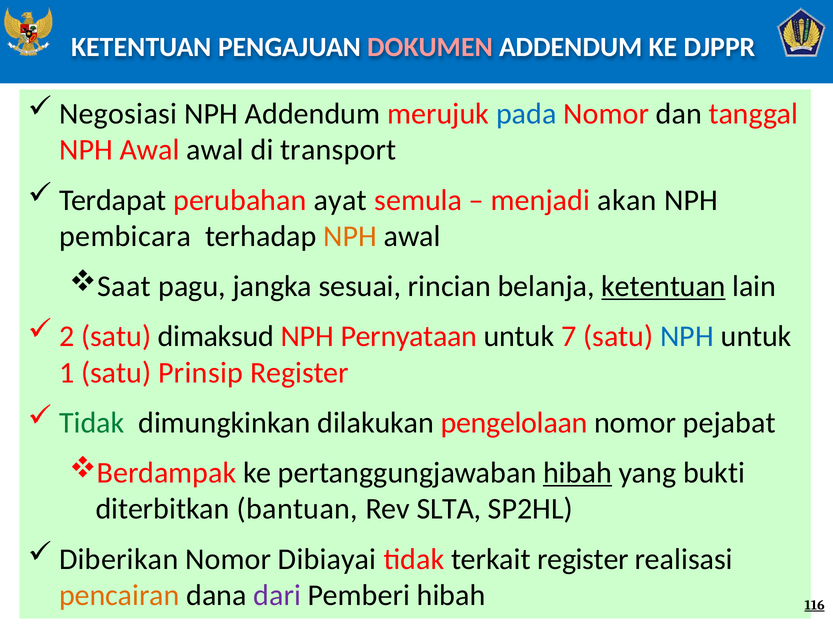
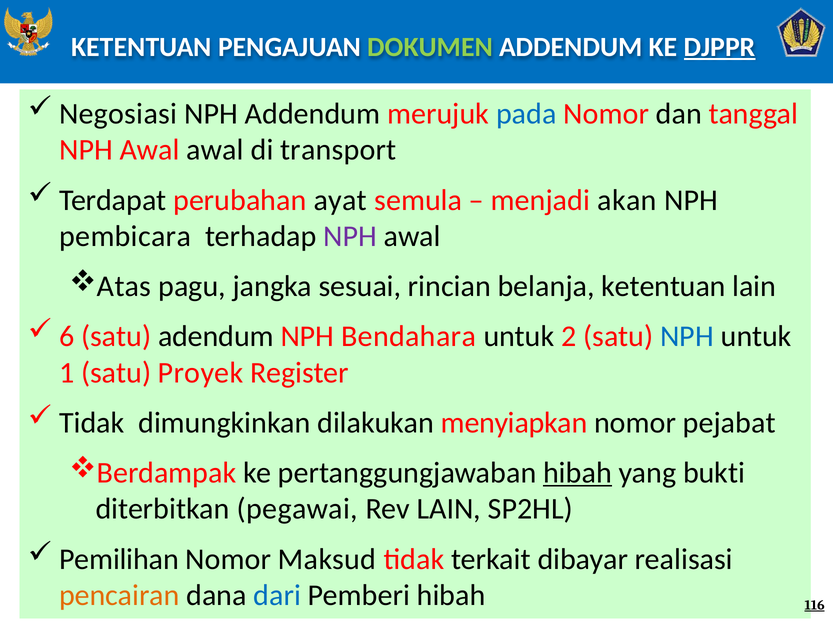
DOKUMEN colour: pink -> light green (430, 47)
DJPPR underline: none -> present (720, 47)
NPH colour: orange -> purple (350, 236)
Saat: Saat -> Atas (124, 286)
ketentuan underline: present -> none (663, 286)
2: 2 -> 6 (67, 336)
dimaksud: dimaksud -> adendum (216, 336)
Pernyataan: Pernyataan -> Bendahara (409, 336)
7: 7 -> 2 (569, 336)
Prinsip: Prinsip -> Proyek (201, 373)
Tidak colour: green -> black (92, 423)
pengelolaan: pengelolaan -> menyiapkan (514, 423)
bantuan: bantuan -> pegawai (297, 509)
Rev SLTA: SLTA -> LAIN (449, 509)
Diberikan: Diberikan -> Pemilihan (119, 559)
Dibiayai: Dibiayai -> Maksud (327, 559)
terkait register: register -> dibayar (583, 559)
dari colour: purple -> blue (277, 595)
